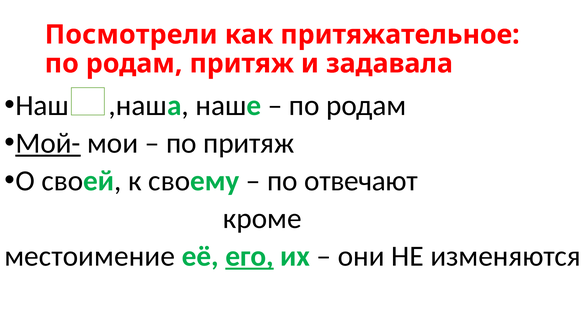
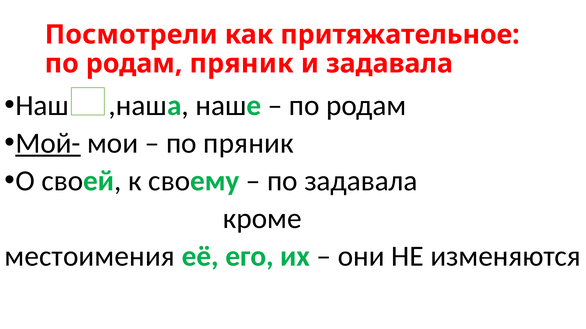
родам притяж: притяж -> пряник (242, 64)
по притяж: притяж -> пряник (249, 143)
по отвечают: отвечают -> задавала (361, 181)
местоимение: местоимение -> местоимения (90, 257)
его underline: present -> none (250, 257)
